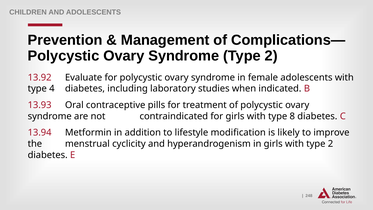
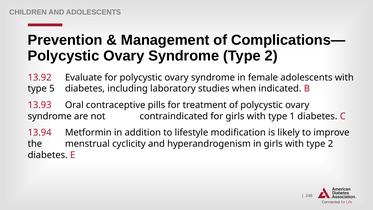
4: 4 -> 5 (52, 89)
8: 8 -> 1 (292, 116)
